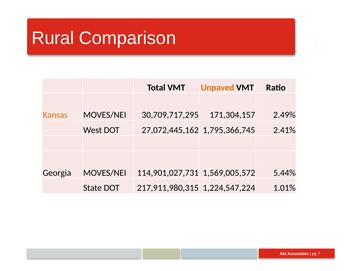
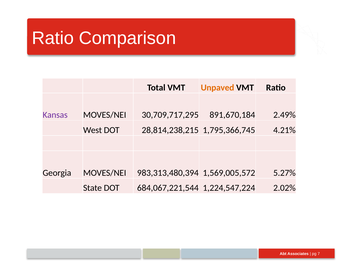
Rural: Rural -> Ratio (53, 38)
Kansas colour: orange -> purple (55, 115)
171,304,157: 171,304,157 -> 891,670,184 (232, 115)
27,072,445,162: 27,072,445,162 -> 28,814,238,215 (170, 130)
2.41%: 2.41% -> 4.21% (284, 130)
114,901,027,731: 114,901,027,731 -> 983,313,480,394 (168, 173)
5.44%: 5.44% -> 5.27% (284, 173)
217,911,980,315: 217,911,980,315 -> 684,067,221,544 (168, 188)
1.01%: 1.01% -> 2.02% (284, 188)
